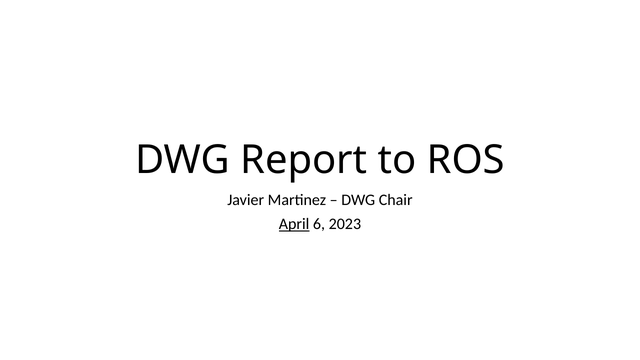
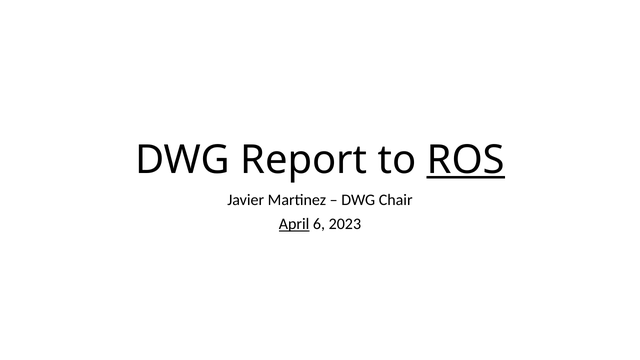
ROS underline: none -> present (466, 160)
